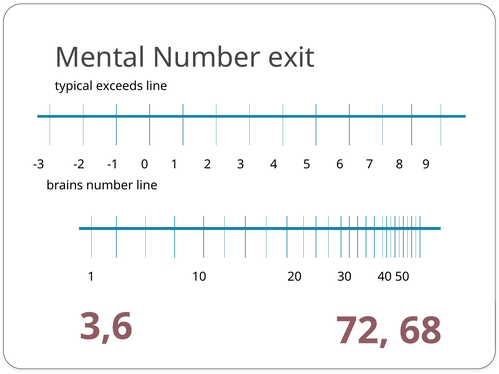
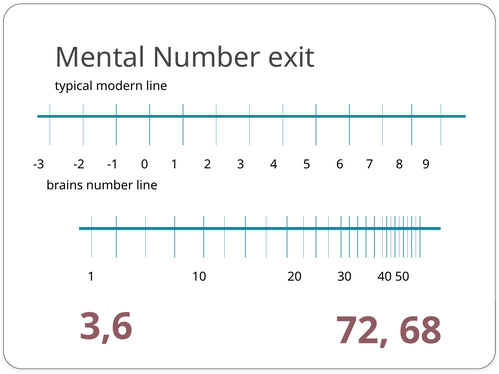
exceeds: exceeds -> modern (119, 86)
